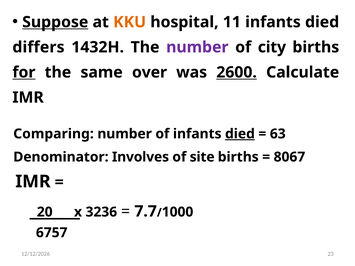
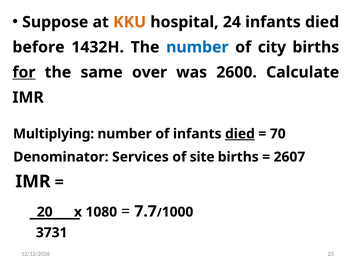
Suppose underline: present -> none (55, 22)
11: 11 -> 24 (232, 22)
differs: differs -> before (38, 47)
number colour: purple -> blue (197, 47)
2600 underline: present -> none (237, 72)
Comparing: Comparing -> Multiplying (54, 134)
63: 63 -> 70 (278, 134)
Involves: Involves -> Services (140, 157)
8067: 8067 -> 2607 (289, 157)
3236: 3236 -> 1080 (101, 212)
6757: 6757 -> 3731 (52, 233)
